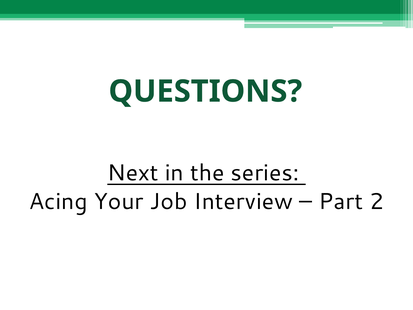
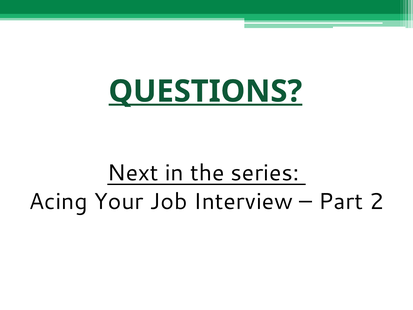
QUESTIONS underline: none -> present (205, 91)
